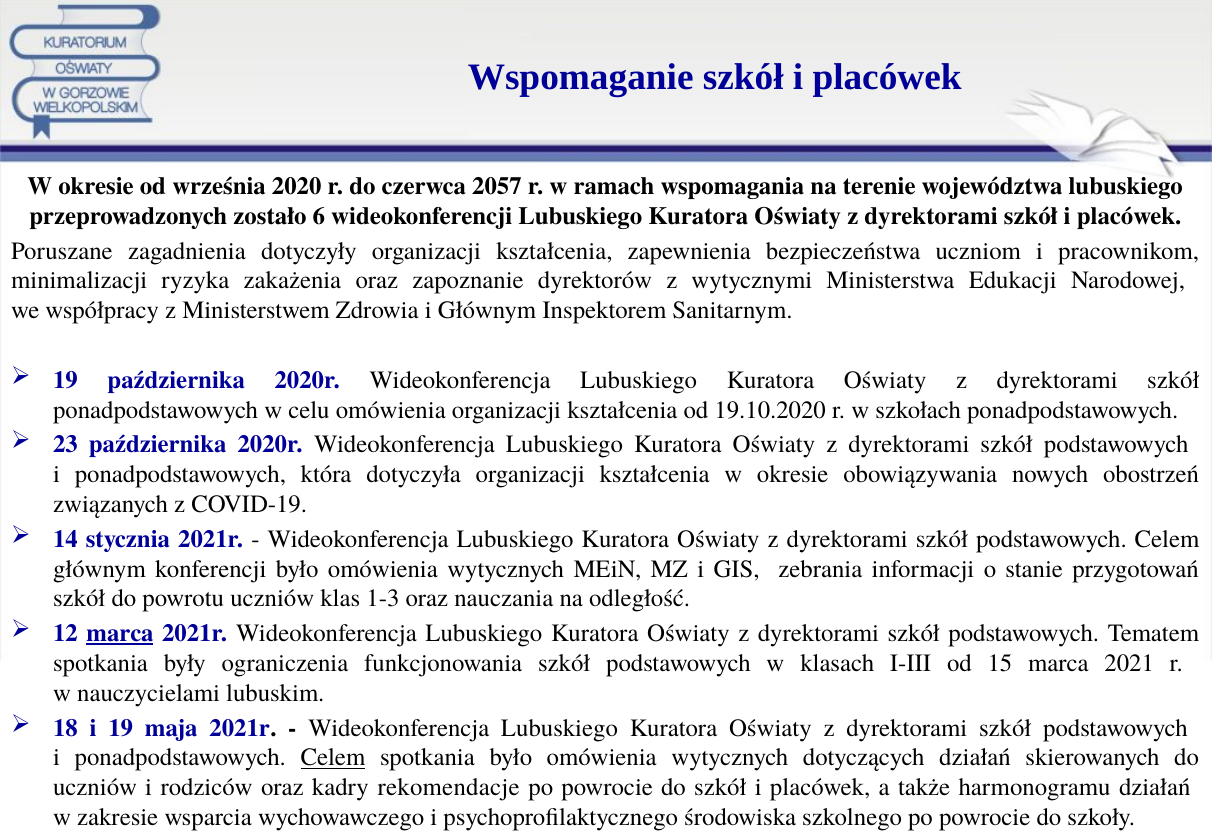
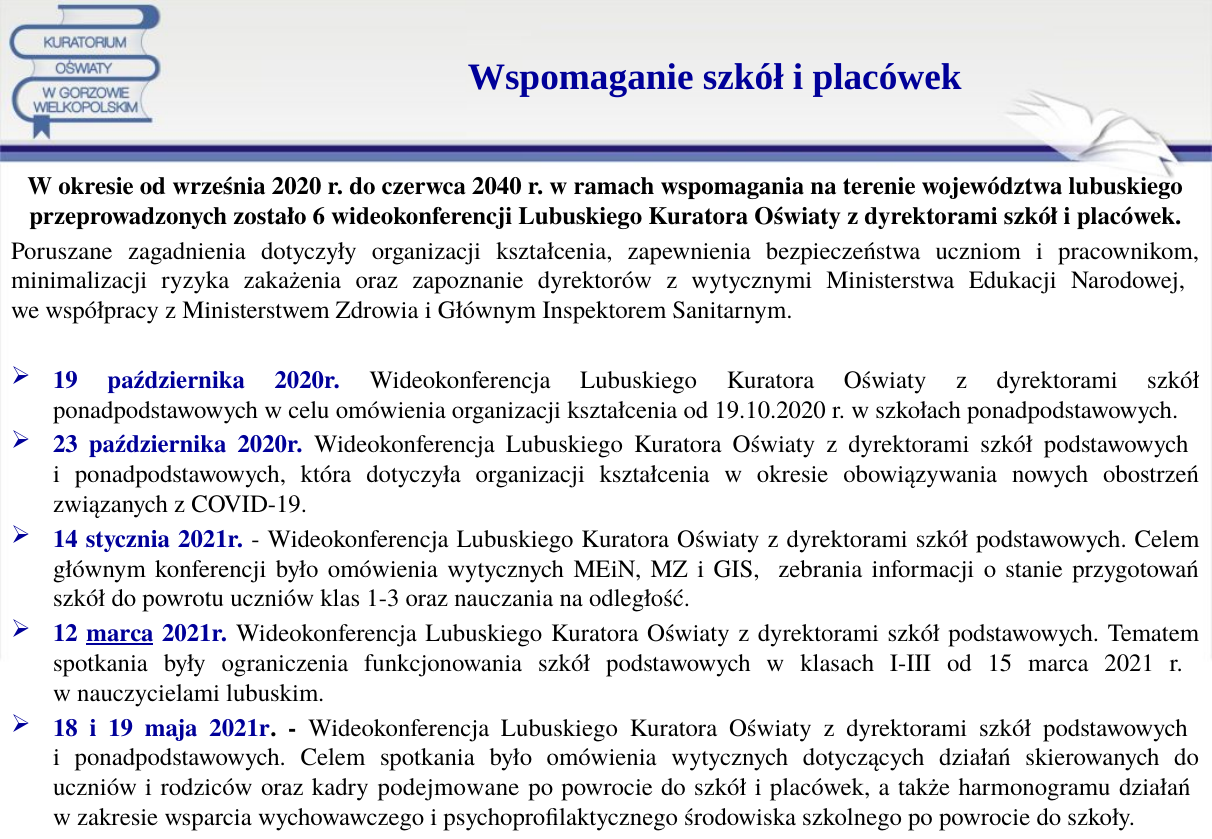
2057: 2057 -> 2040 (497, 186)
Celem underline: present -> none (333, 758)
rekomendacje: rekomendacje -> podejmowane (449, 788)
